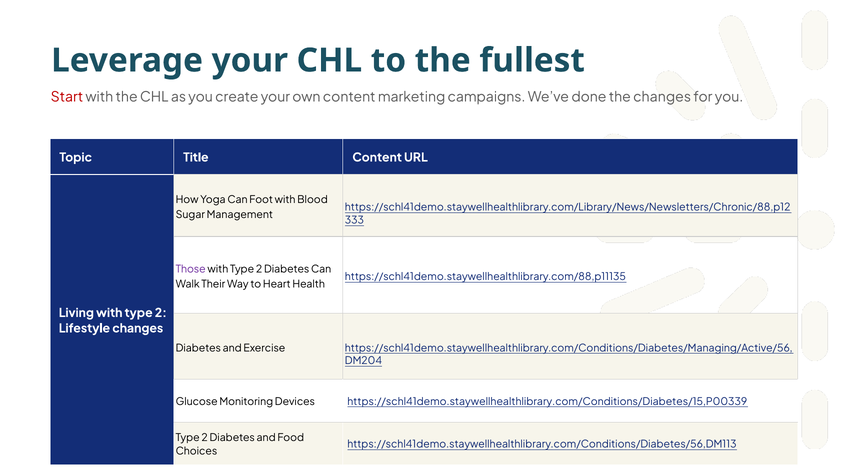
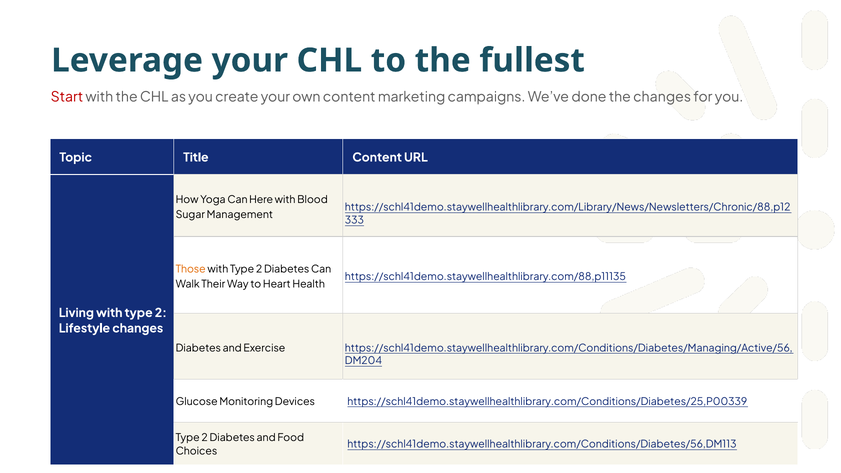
Foot: Foot -> Here (261, 200)
Those colour: purple -> orange (191, 269)
https://schl41demo.staywellhealthlibrary.com/Conditions/Diabetes/15,P00339: https://schl41demo.staywellhealthlibrary.com/Conditions/Diabetes/15,P00339 -> https://schl41demo.staywellhealthlibrary.com/Conditions/Diabetes/25,P00339 (547, 402)
